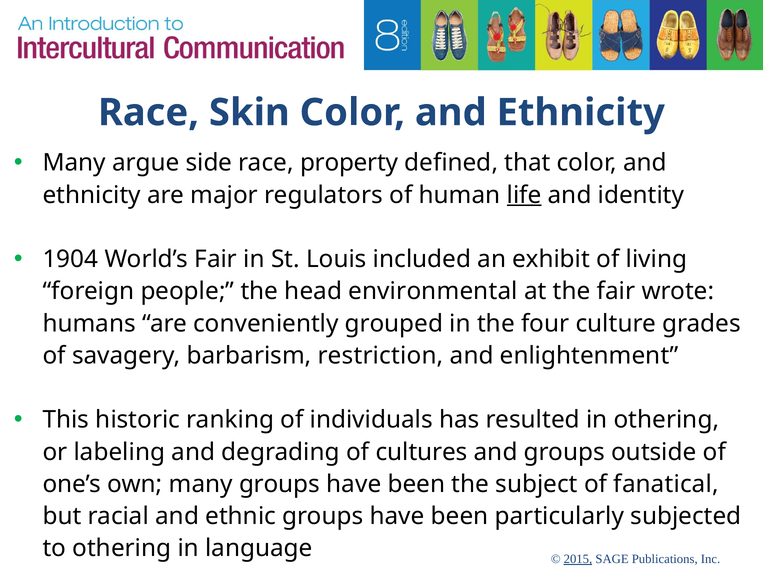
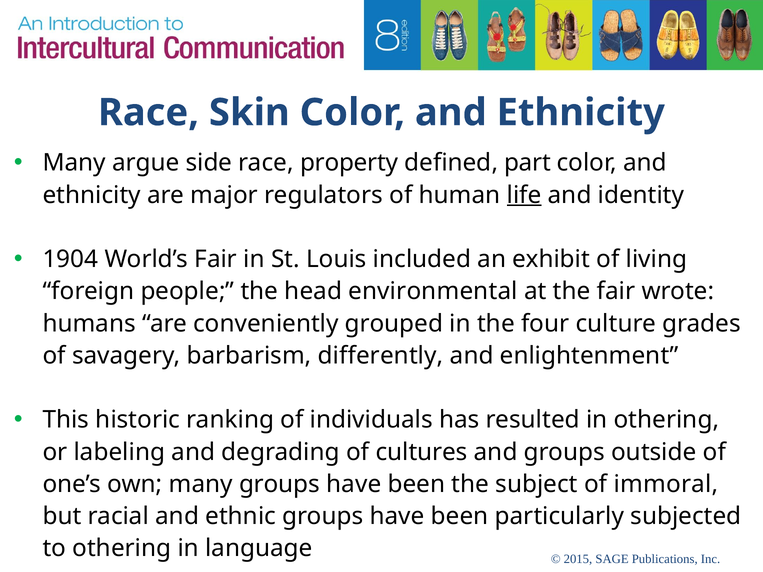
that: that -> part (527, 163)
restriction: restriction -> differently (381, 356)
fanatical: fanatical -> immoral (666, 484)
2015 underline: present -> none (578, 559)
